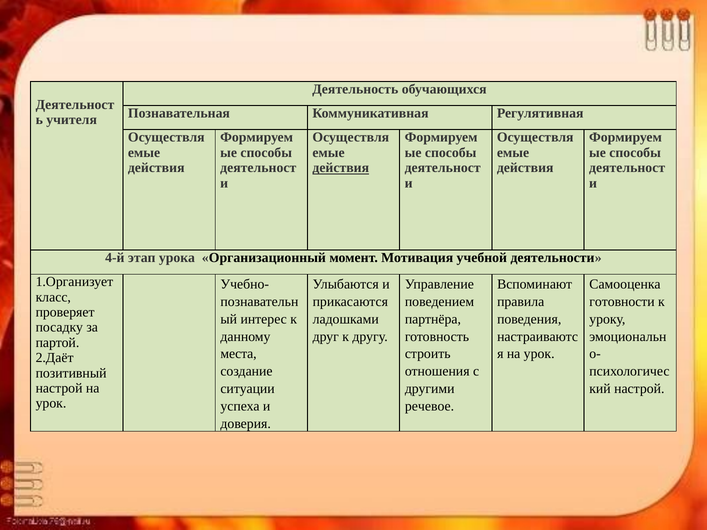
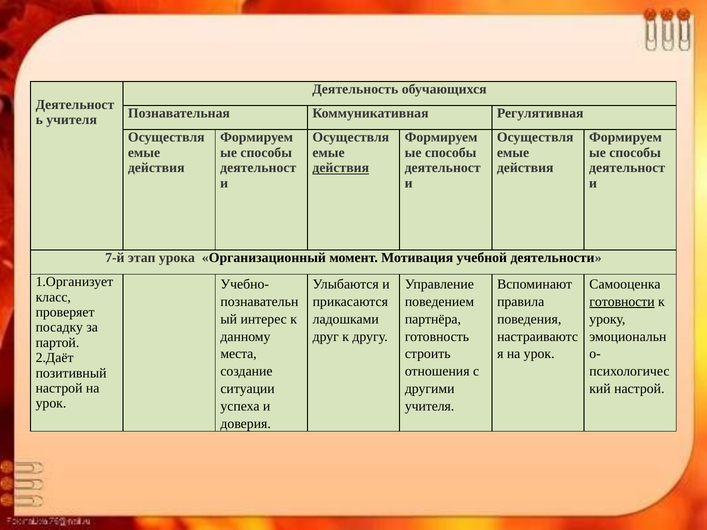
4-й: 4-й -> 7-й (115, 258)
готовности underline: none -> present (622, 302)
речевое: речевое -> учителя (430, 406)
